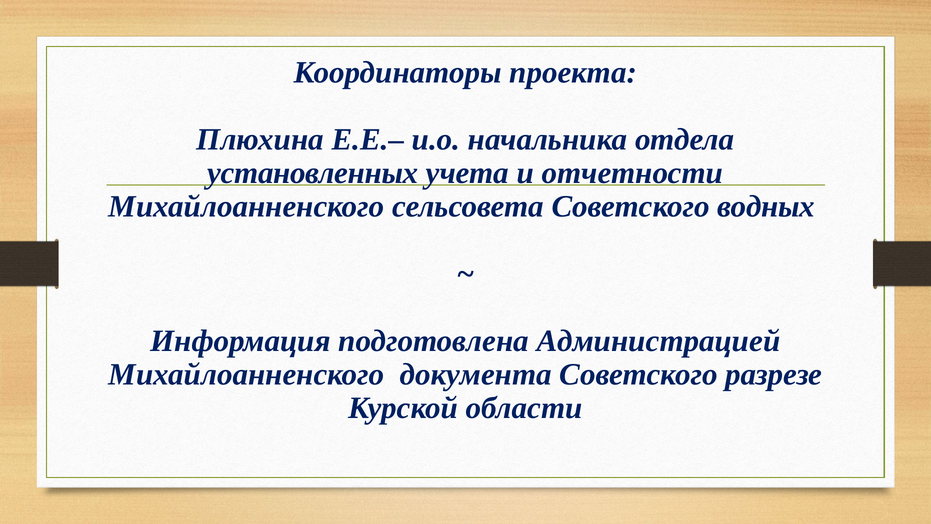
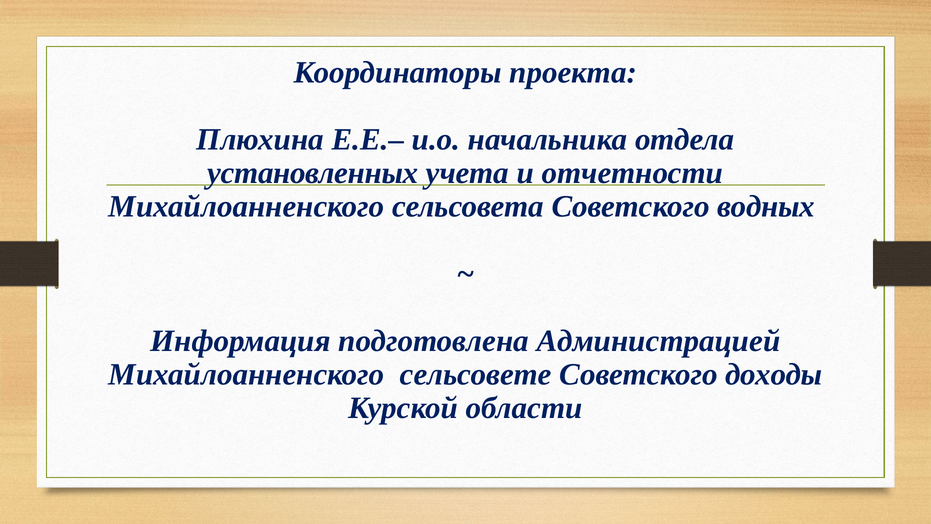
документа: документа -> сельсовете (476, 374)
разрезе: разрезе -> доходы (774, 374)
